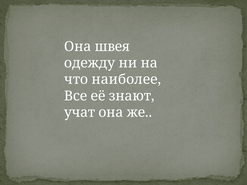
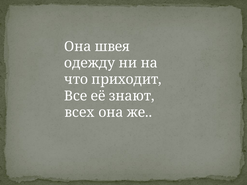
наиболее: наиболее -> приходит (126, 80)
учат: учат -> всех (79, 112)
